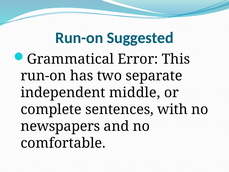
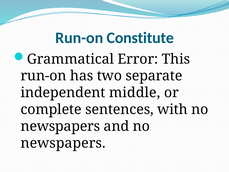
Suggested: Suggested -> Constitute (140, 38)
comfortable: comfortable -> newspapers (63, 143)
